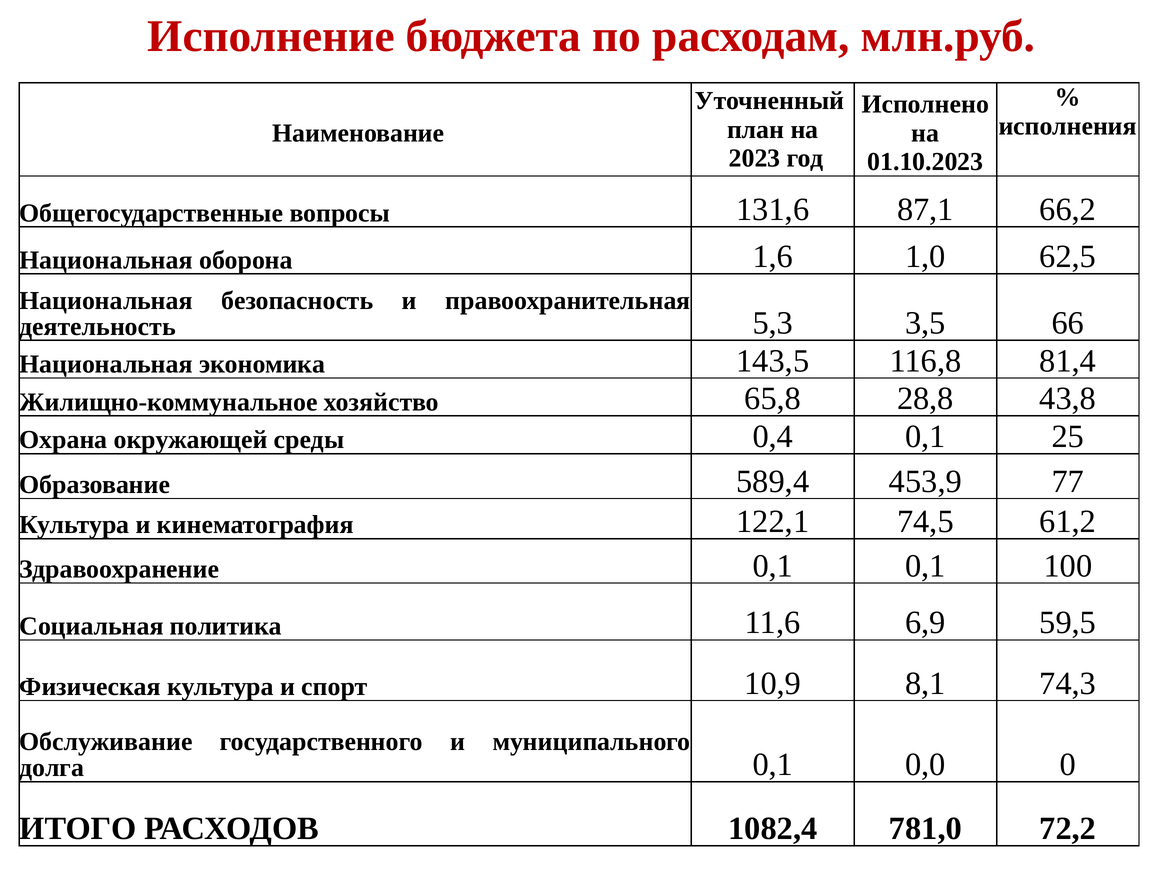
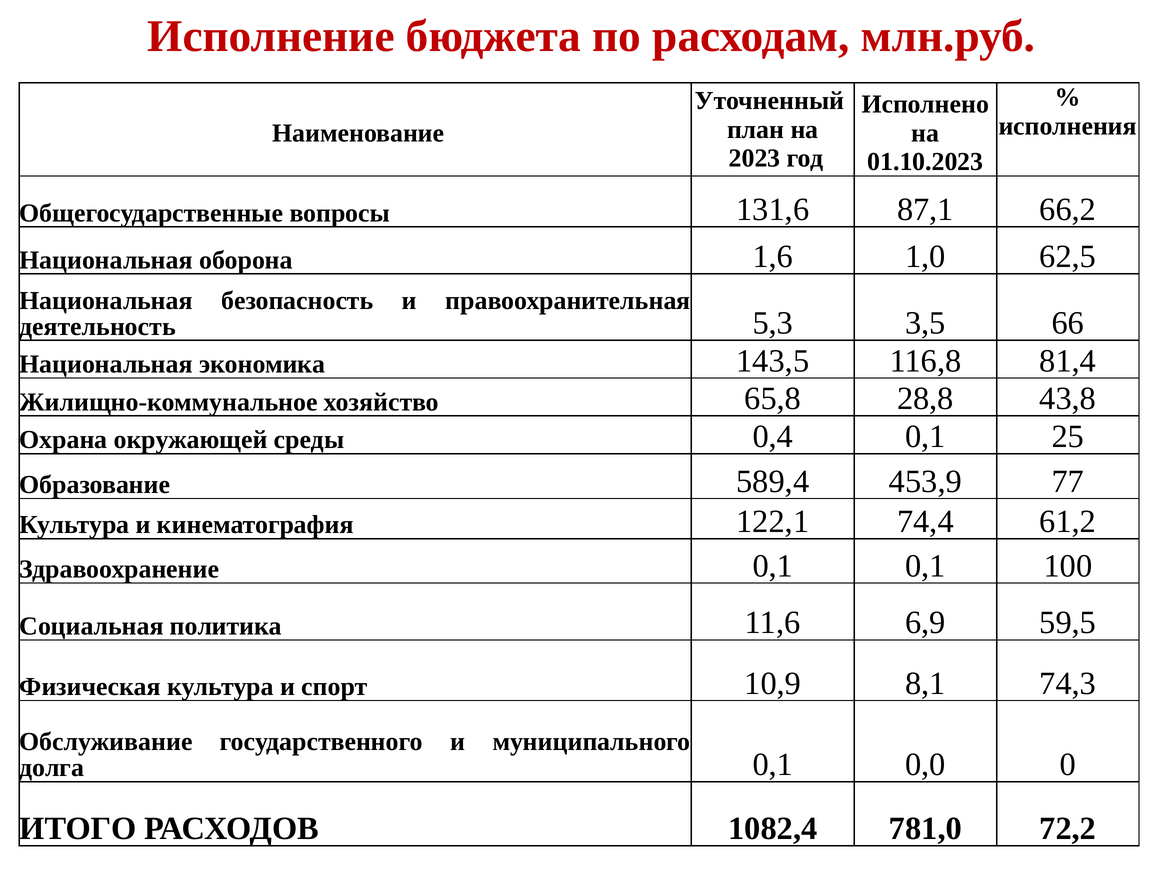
74,5: 74,5 -> 74,4 (925, 521)
